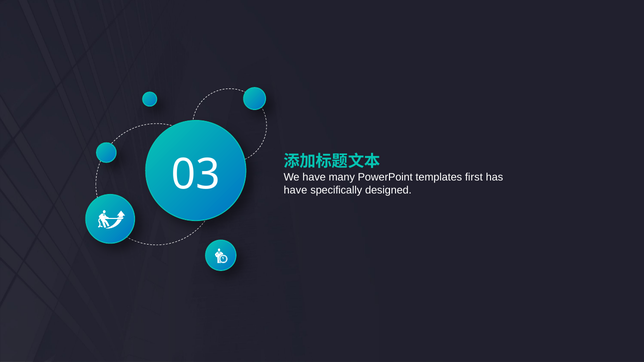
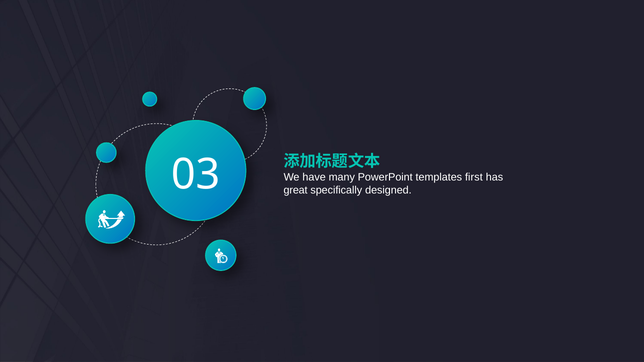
have: have -> great (296, 190)
